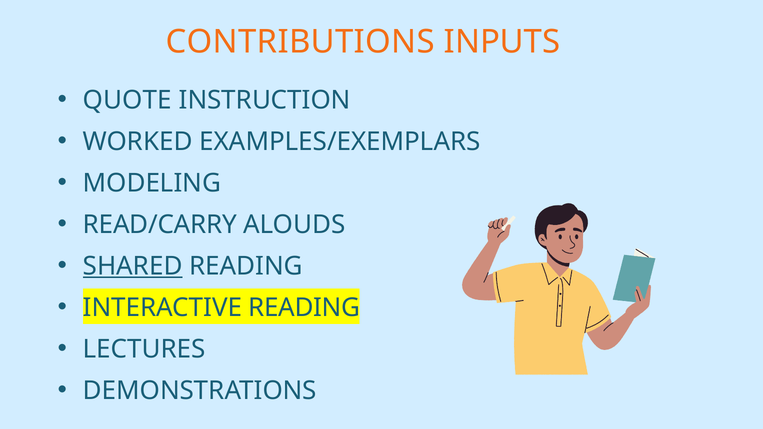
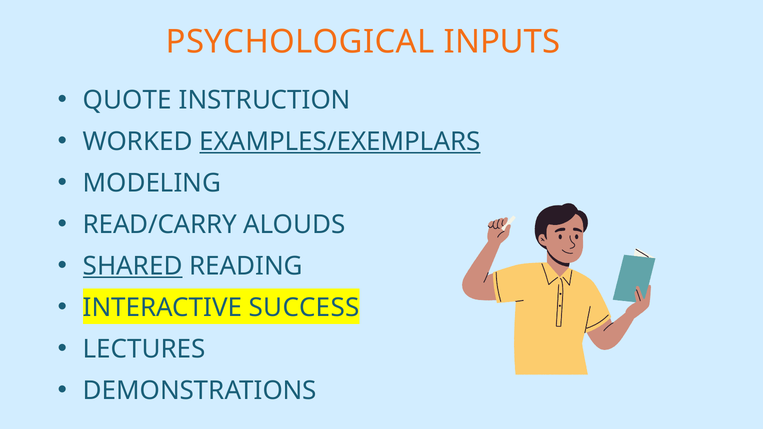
CONTRIBUTIONS: CONTRIBUTIONS -> PSYCHOLOGICAL (300, 42)
EXAMPLES/EXEMPLARS underline: none -> present (340, 142)
INTERACTIVE READING: READING -> SUCCESS (304, 308)
